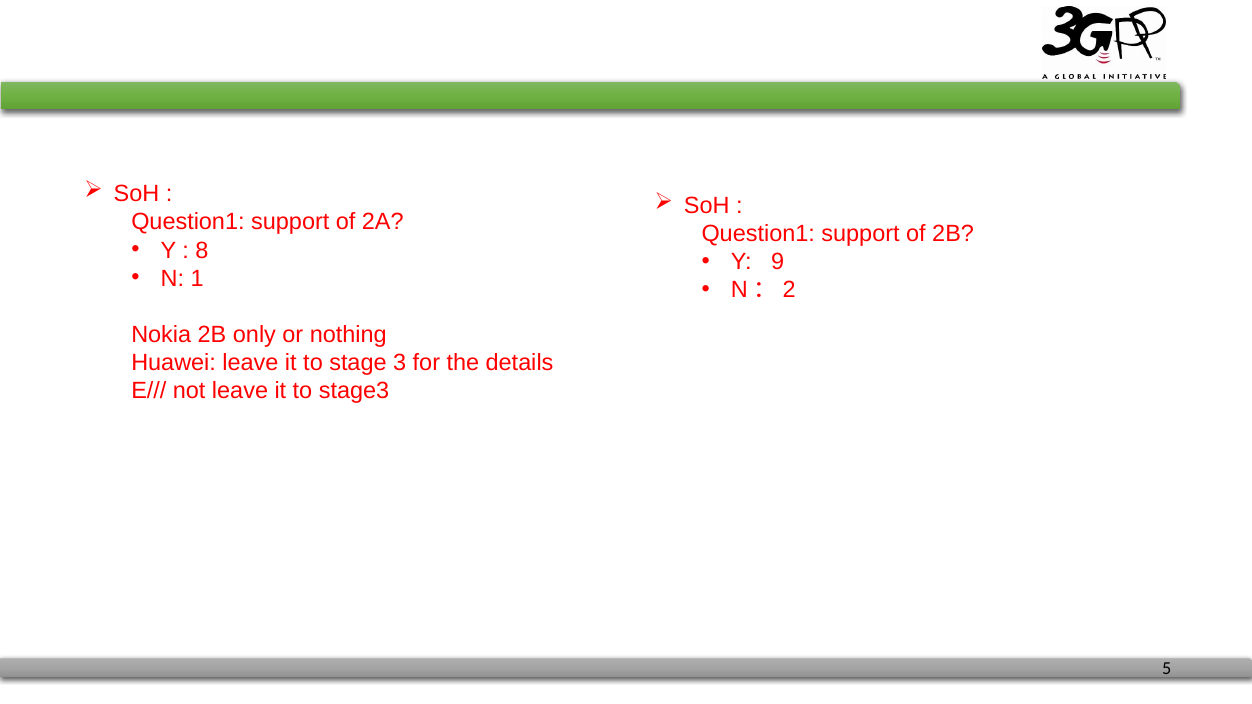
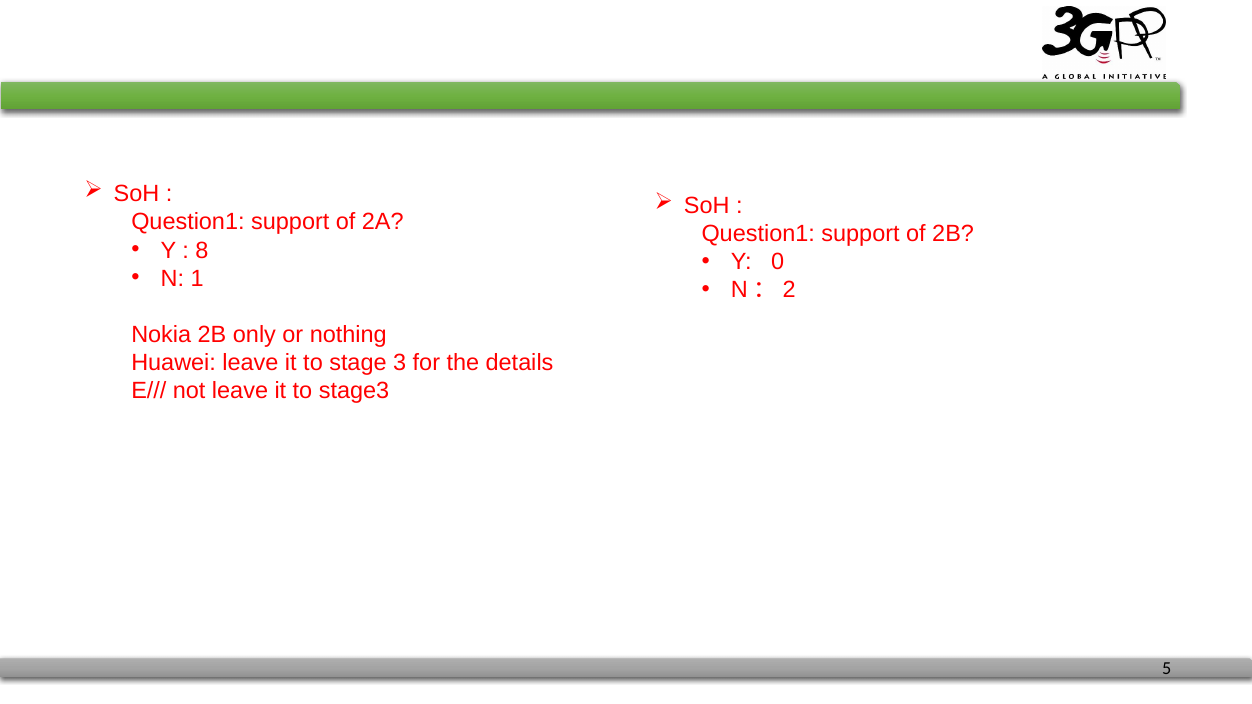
9: 9 -> 0 (778, 262)
